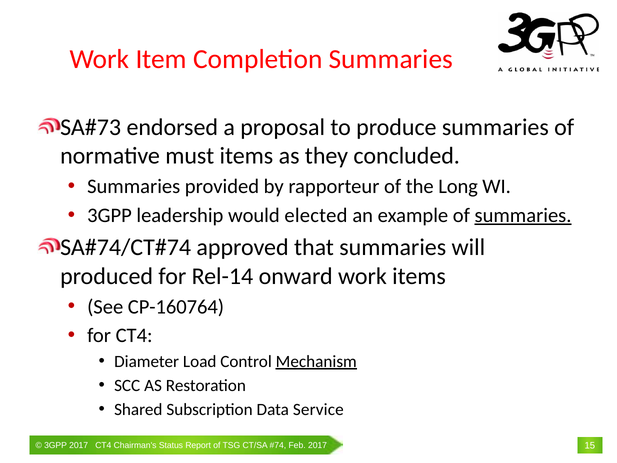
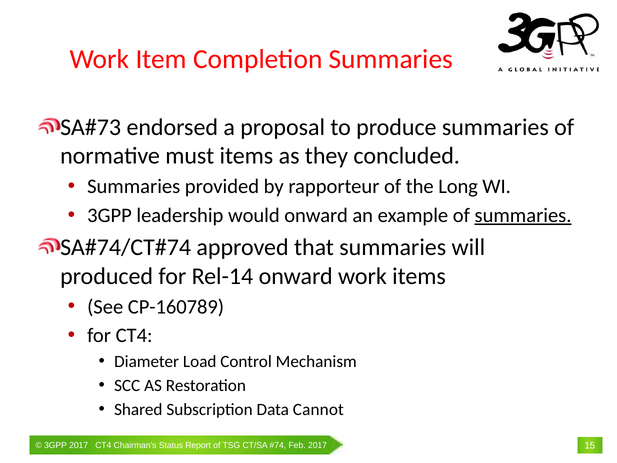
would elected: elected -> onward (316, 215)
CP-160764: CP-160764 -> CP-160789 (176, 307)
Mechanism underline: present -> none (316, 361)
Service: Service -> Cannot (318, 409)
